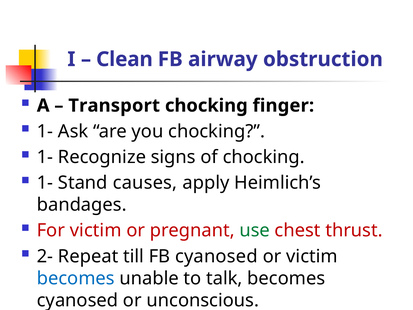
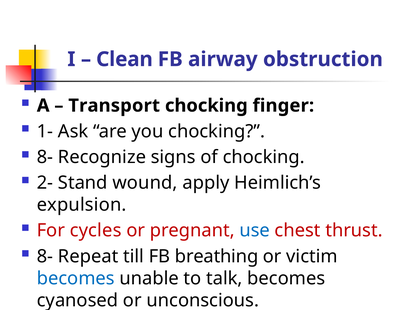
1-: 1- -> 8- (45, 157)
1-: 1- -> 2- (45, 183)
causes: causes -> wound (145, 183)
bandages: bandages -> expulsion (82, 205)
For victim: victim -> cycles (96, 230)
use colour: green -> blue (255, 230)
2-: 2- -> 8- (45, 256)
FB cyanosed: cyanosed -> breathing (217, 256)
